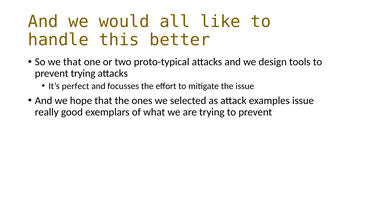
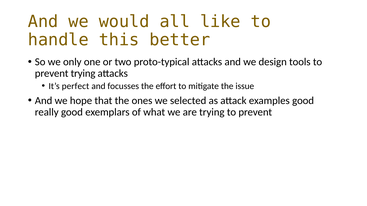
we that: that -> only (72, 62)
examples issue: issue -> good (303, 101)
